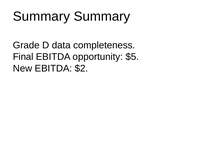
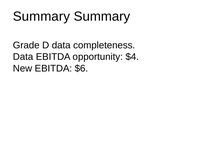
Final: Final -> Data (23, 57)
$5: $5 -> $4 (132, 57)
$2: $2 -> $6 (81, 68)
